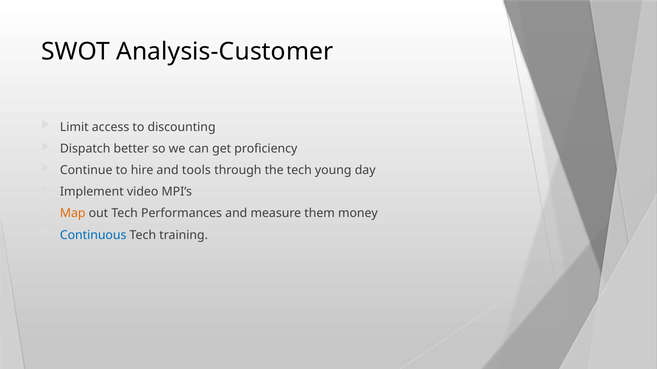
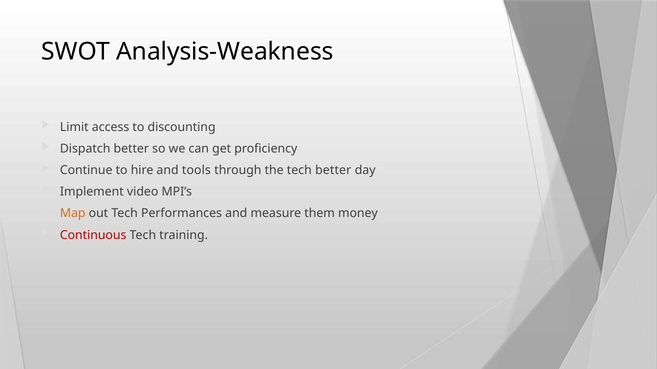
Analysis-Customer: Analysis-Customer -> Analysis-Weakness (225, 52)
tech young: young -> better (333, 170)
Continuous colour: blue -> red (93, 235)
